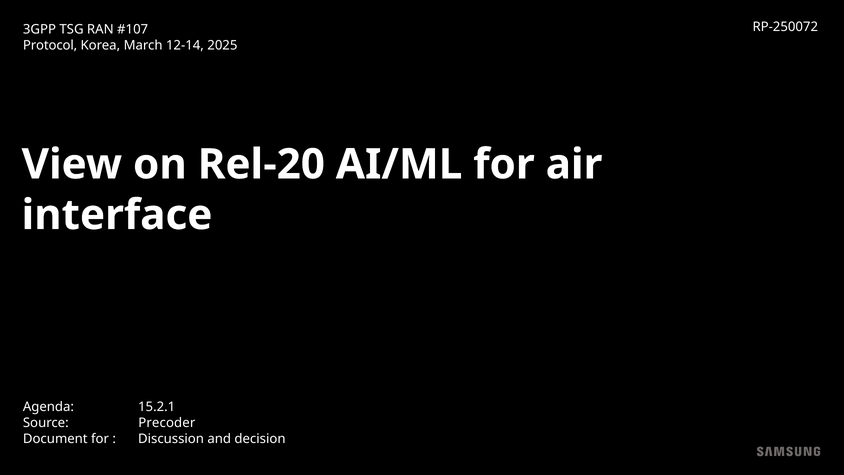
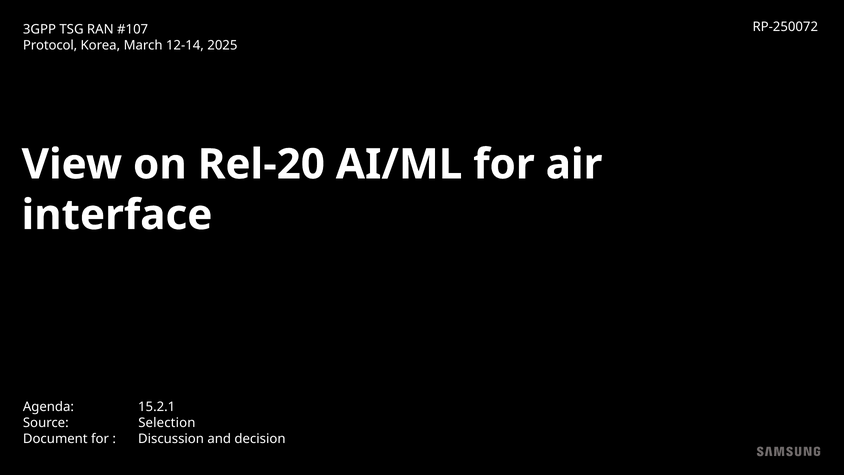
Precoder: Precoder -> Selection (167, 423)
